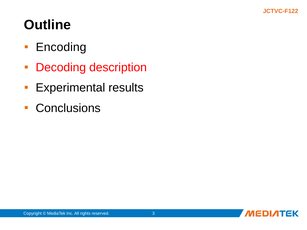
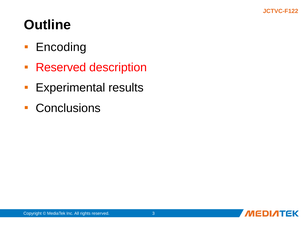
Decoding: Decoding -> Reserved (61, 68)
